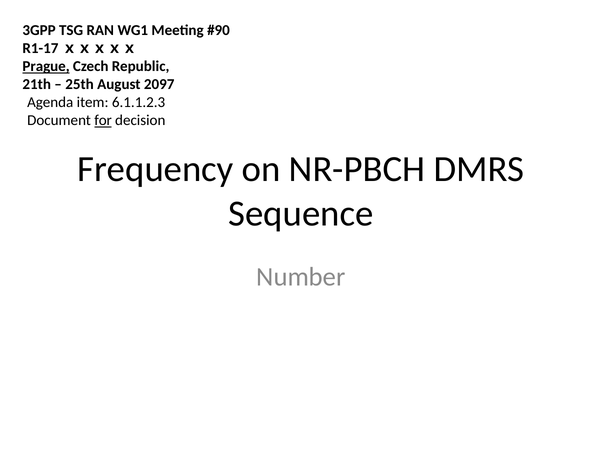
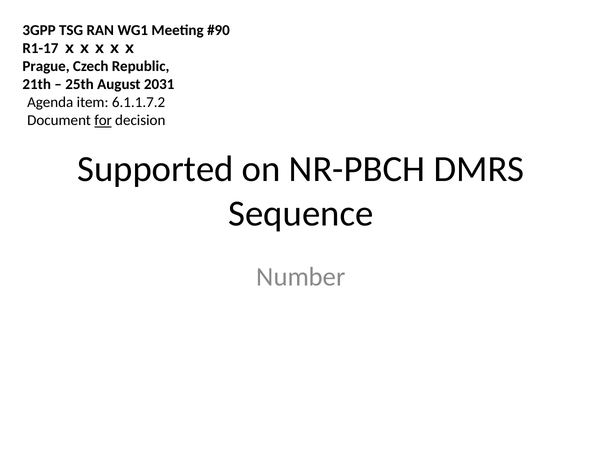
Prague underline: present -> none (46, 66)
2097: 2097 -> 2031 (159, 84)
6.1.1.2.3: 6.1.1.2.3 -> 6.1.1.7.2 (139, 102)
Frequency: Frequency -> Supported (155, 169)
